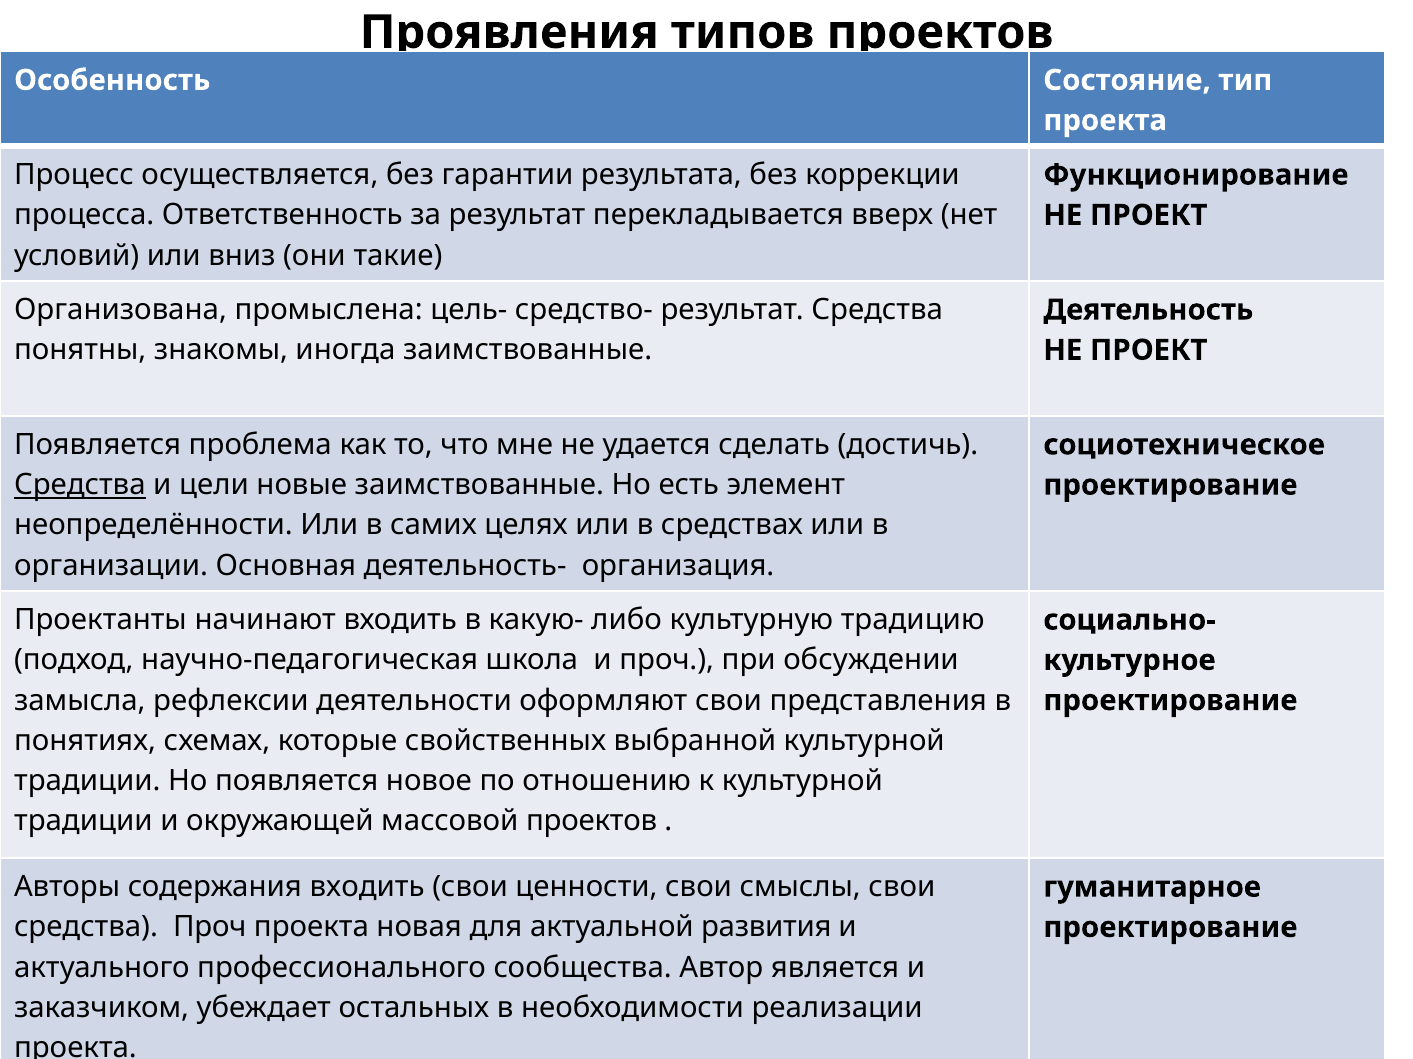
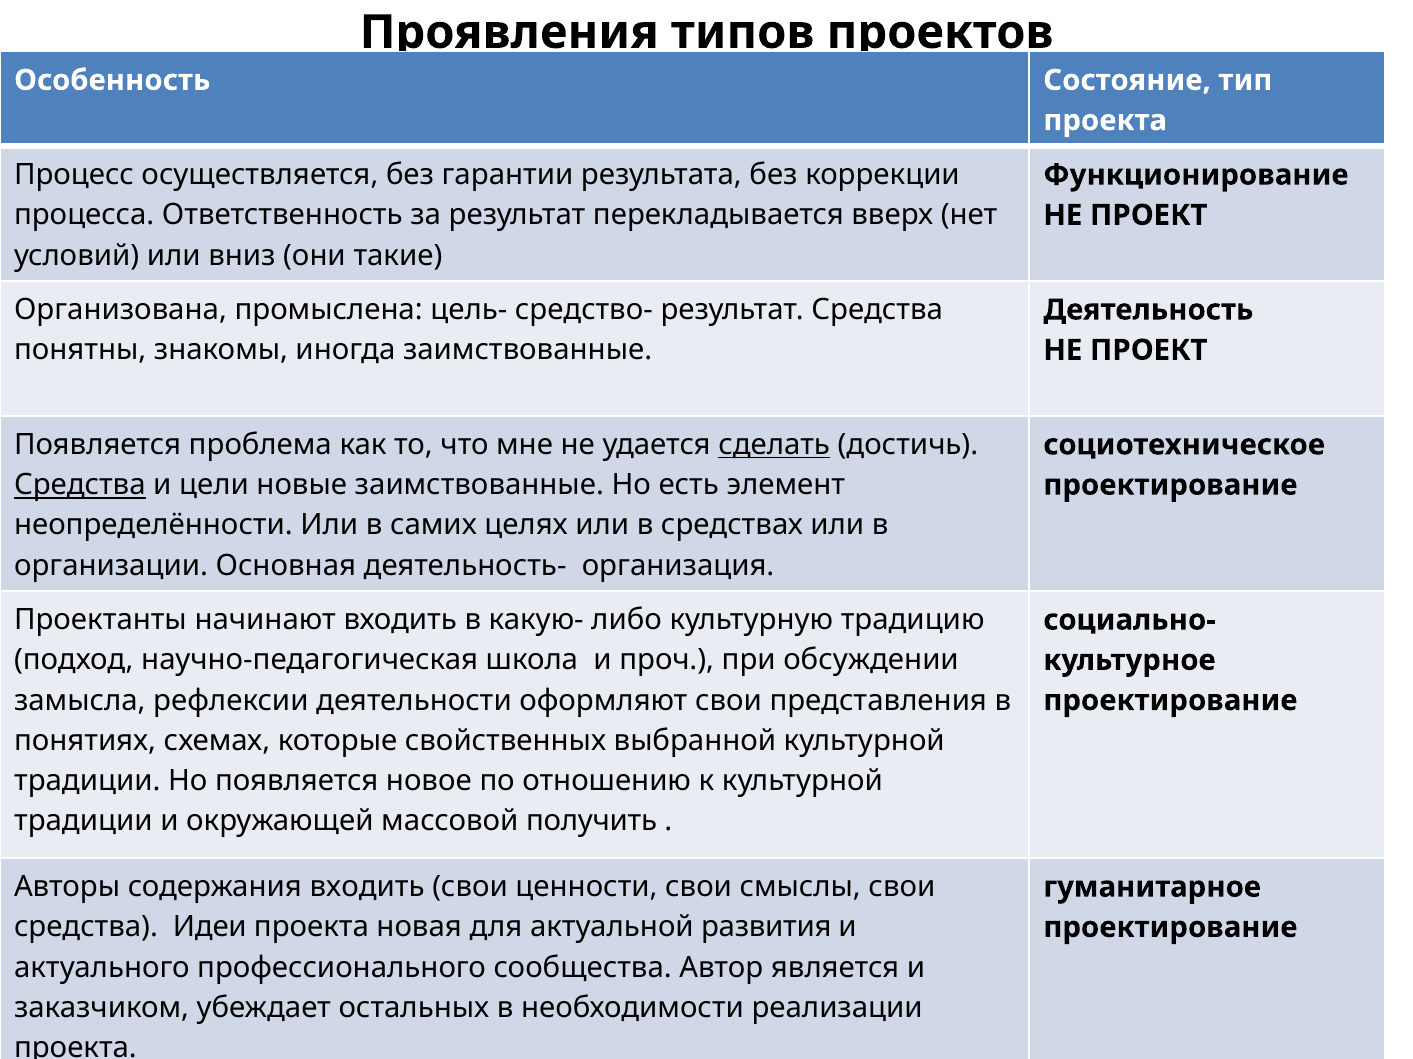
сделать underline: none -> present (774, 445)
массовой проектов: проектов -> получить (592, 822)
средства Проч: Проч -> Идеи (210, 928)
